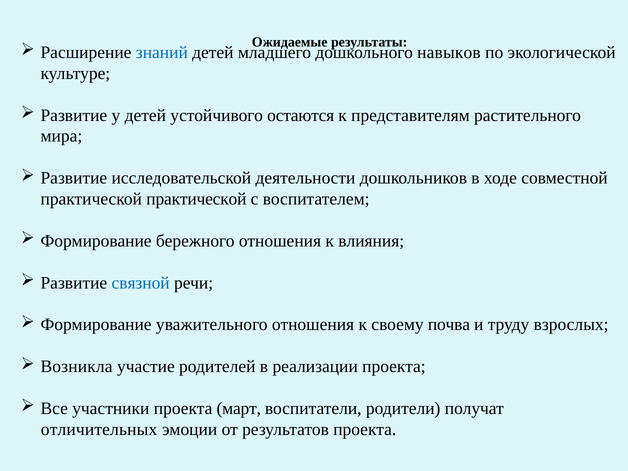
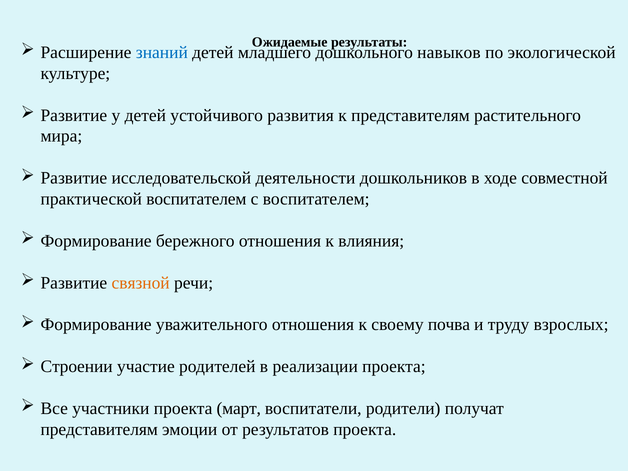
остаются: остаются -> развития (301, 115)
практической практической: практической -> воспитателем (196, 199)
связной colour: blue -> orange (141, 283)
Возникла: Возникла -> Строении (77, 367)
отличительных: отличительных -> представителям (99, 429)
